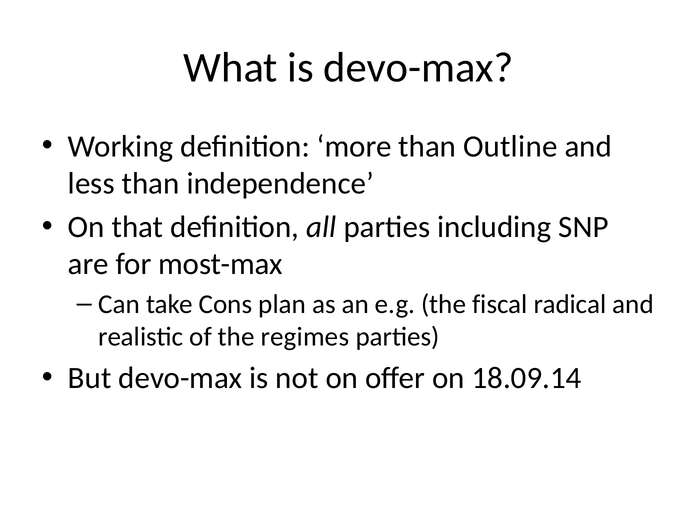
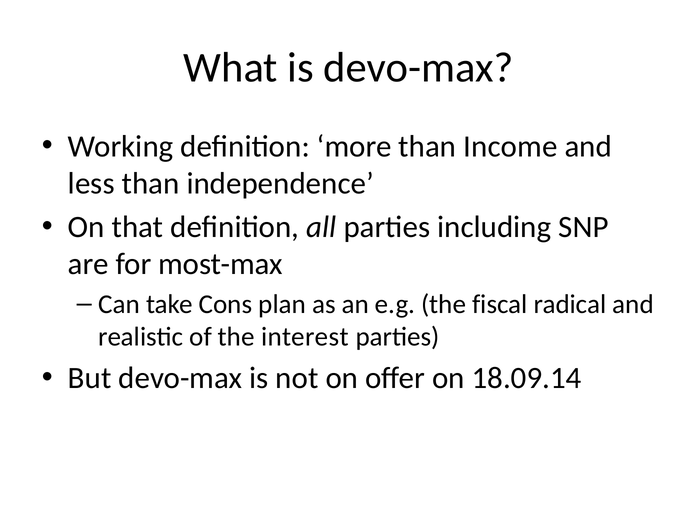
Outline: Outline -> Income (510, 146)
regimes: regimes -> interest (305, 337)
